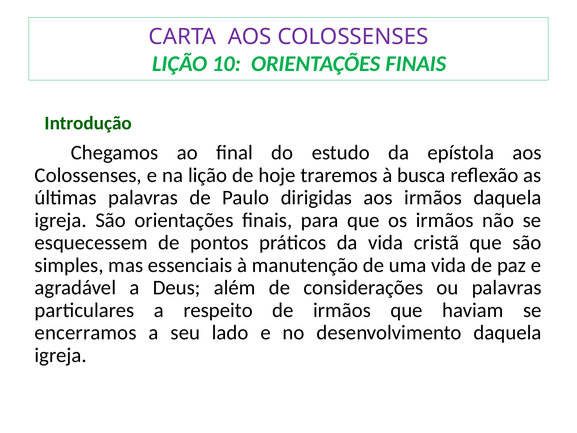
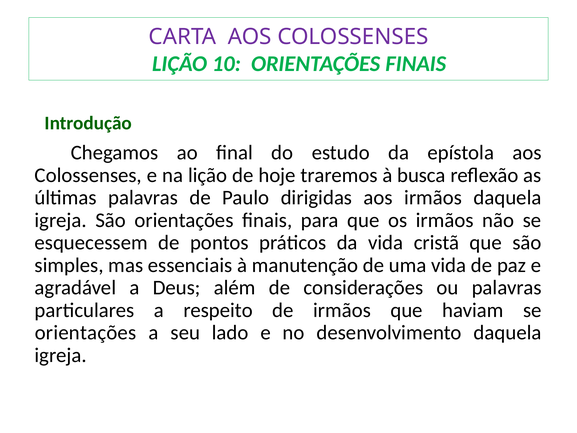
encerramos: encerramos -> orientações (86, 333)
